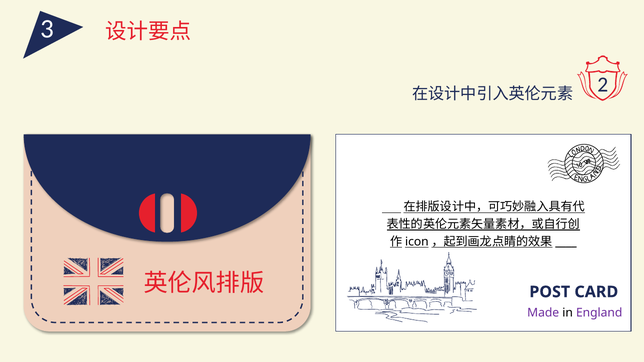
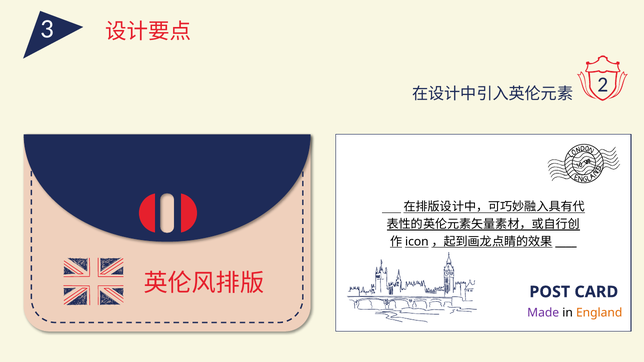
England colour: purple -> orange (599, 313)
